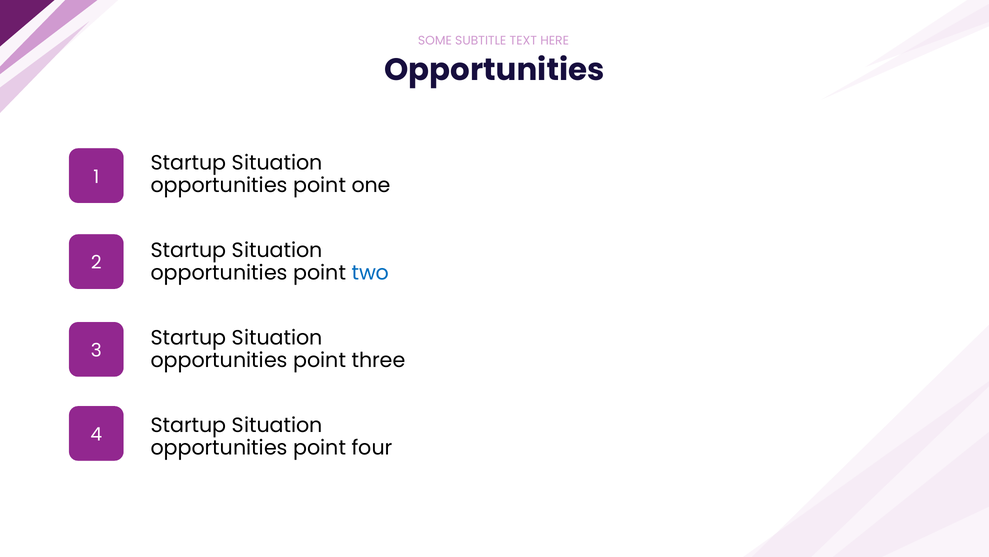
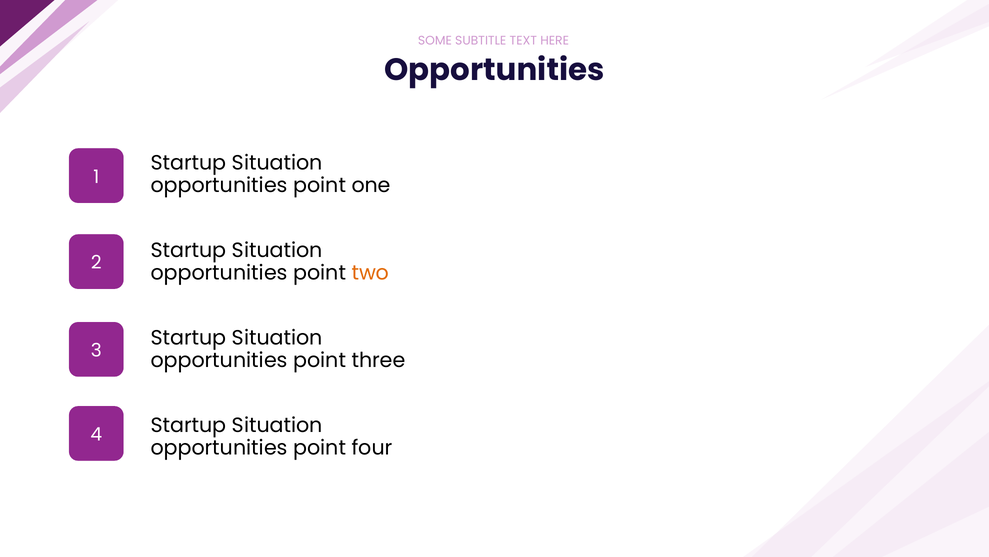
two colour: blue -> orange (370, 272)
